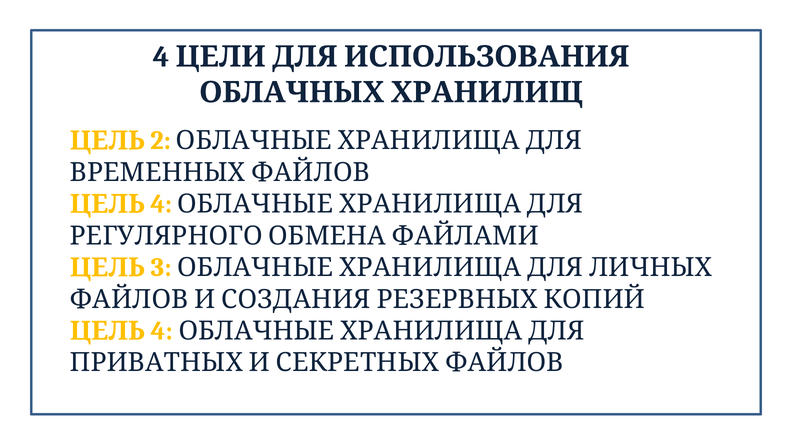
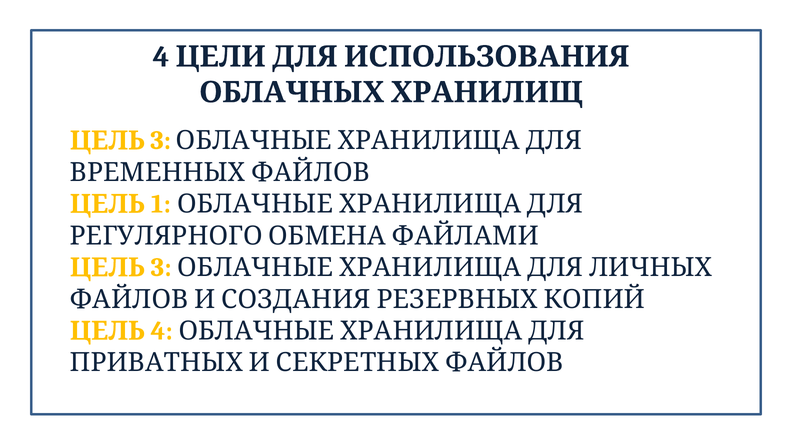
2: 2 -> 3 (161, 141)
4: 4 -> 1 (161, 204)
